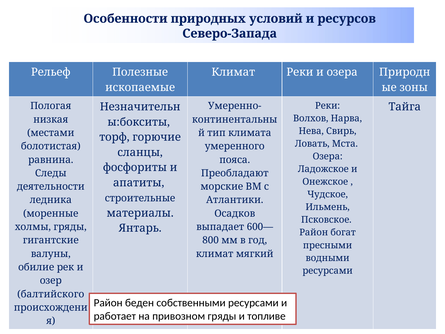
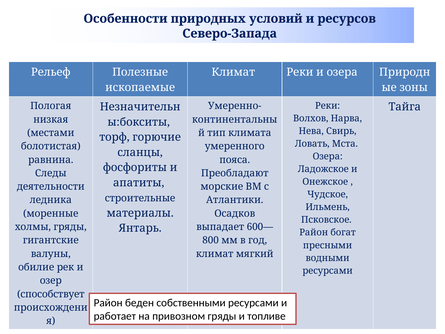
балтийского: балтийского -> способствует (51, 294)
